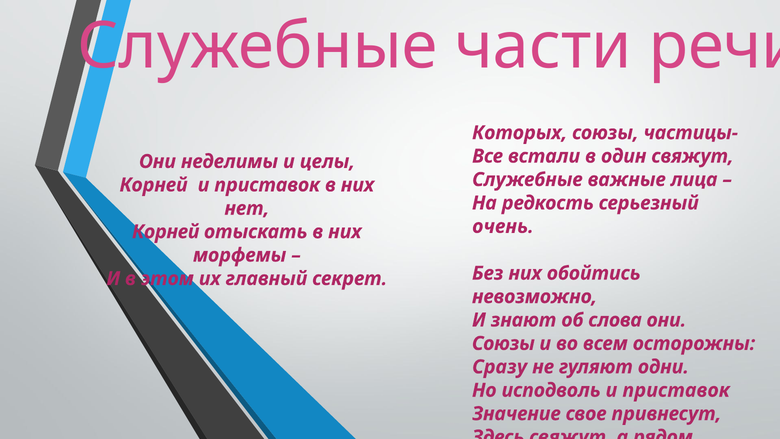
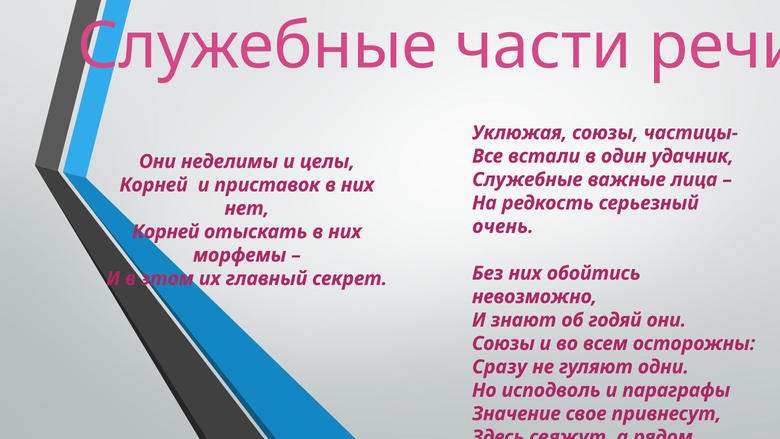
Которых: Которых -> Уклюжая (520, 133)
один свяжут: свяжут -> удачник (693, 156)
слова: слова -> годяй (615, 320)
исподволь и приставок: приставок -> параграфы (676, 390)
